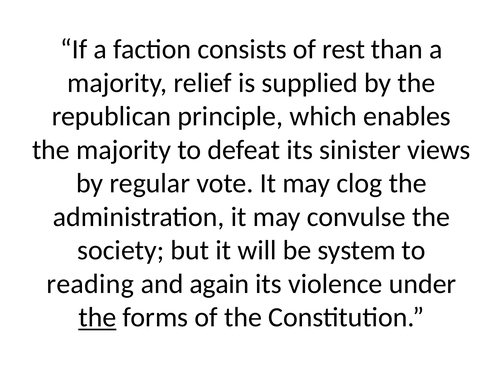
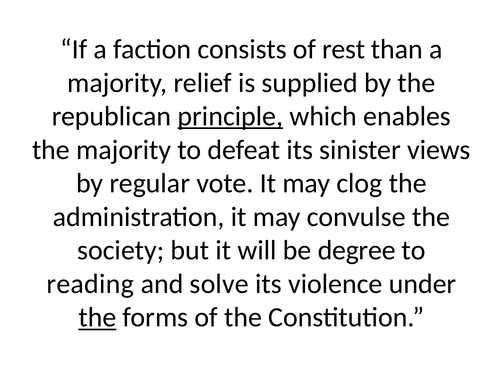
principle underline: none -> present (230, 116)
system: system -> degree (357, 250)
again: again -> solve (219, 284)
